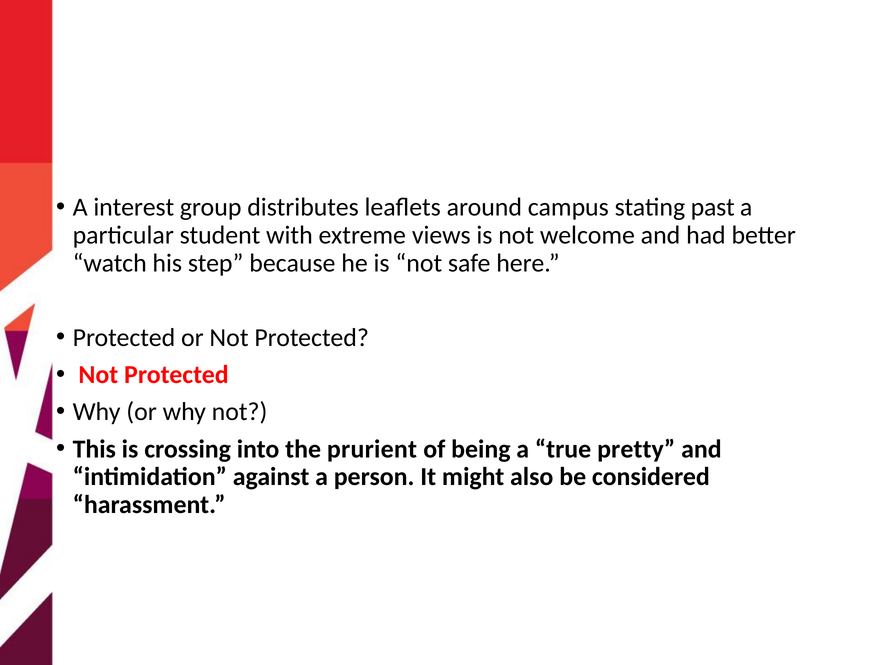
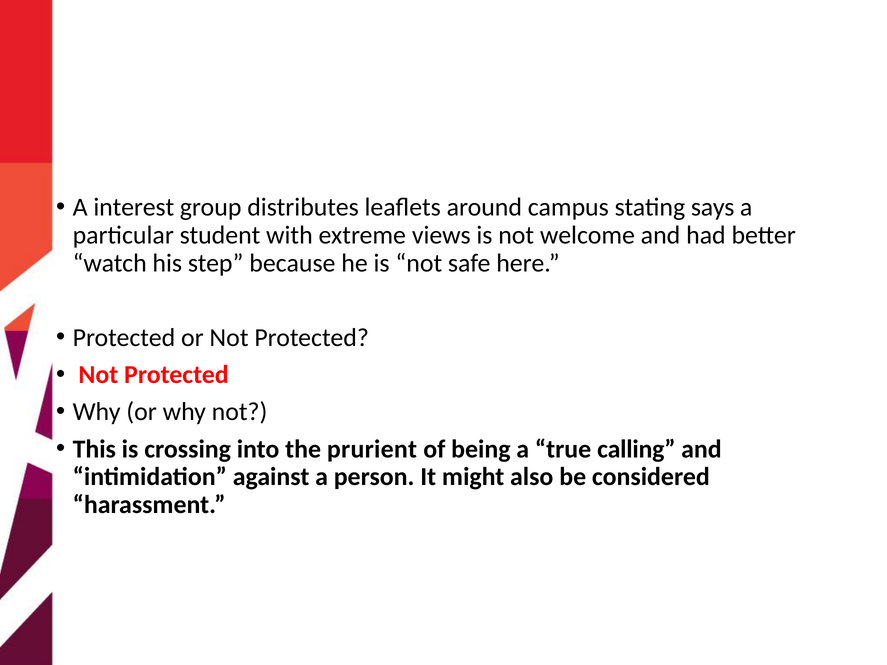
past: past -> says (713, 207)
pretty: pretty -> calling (636, 449)
